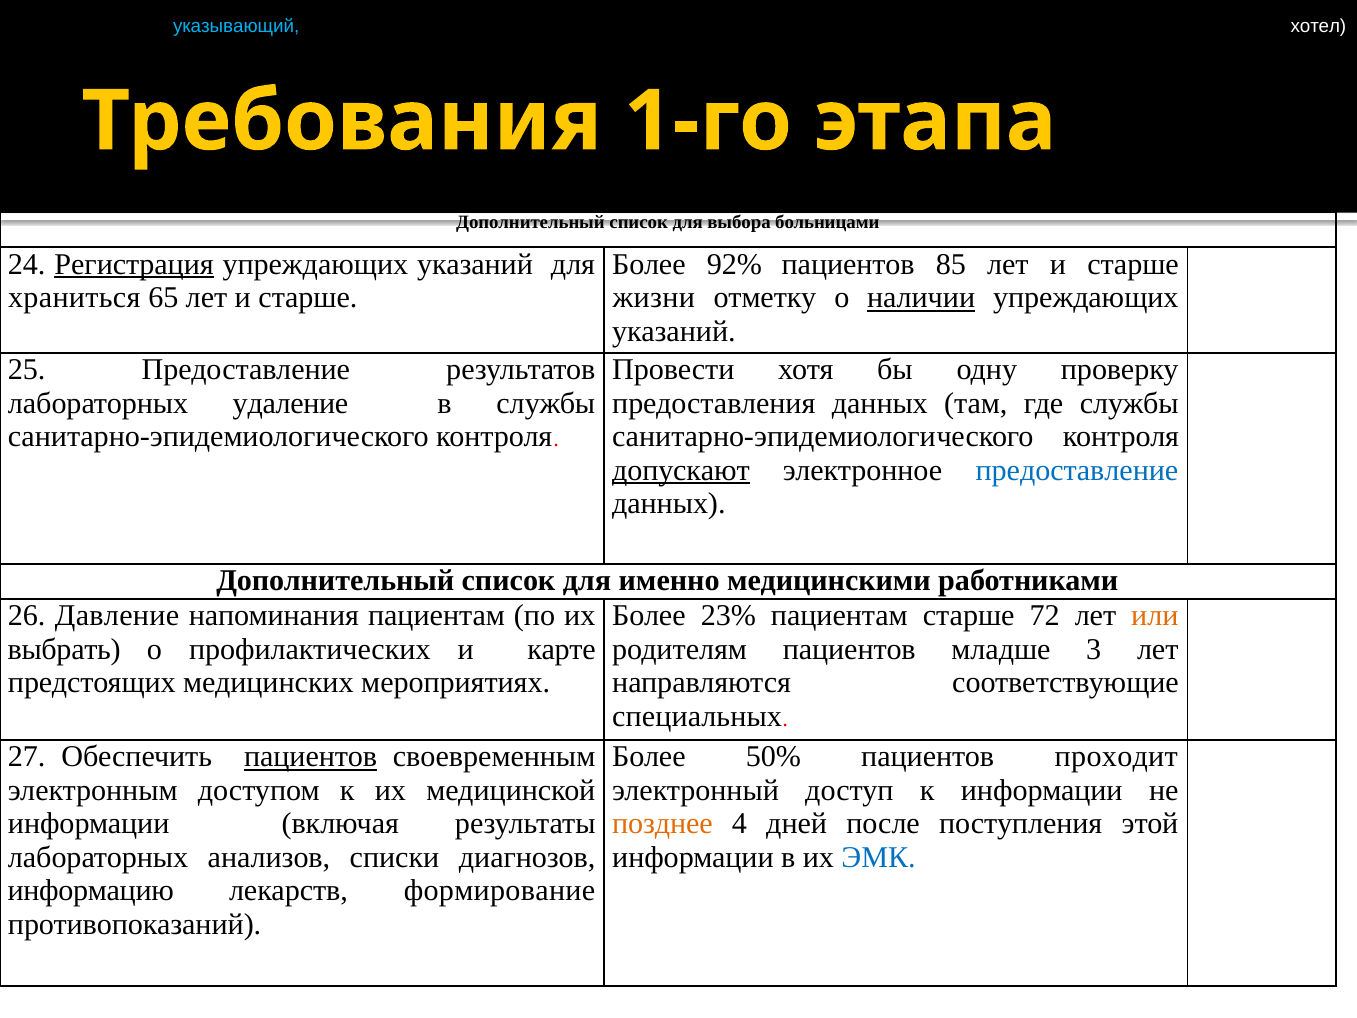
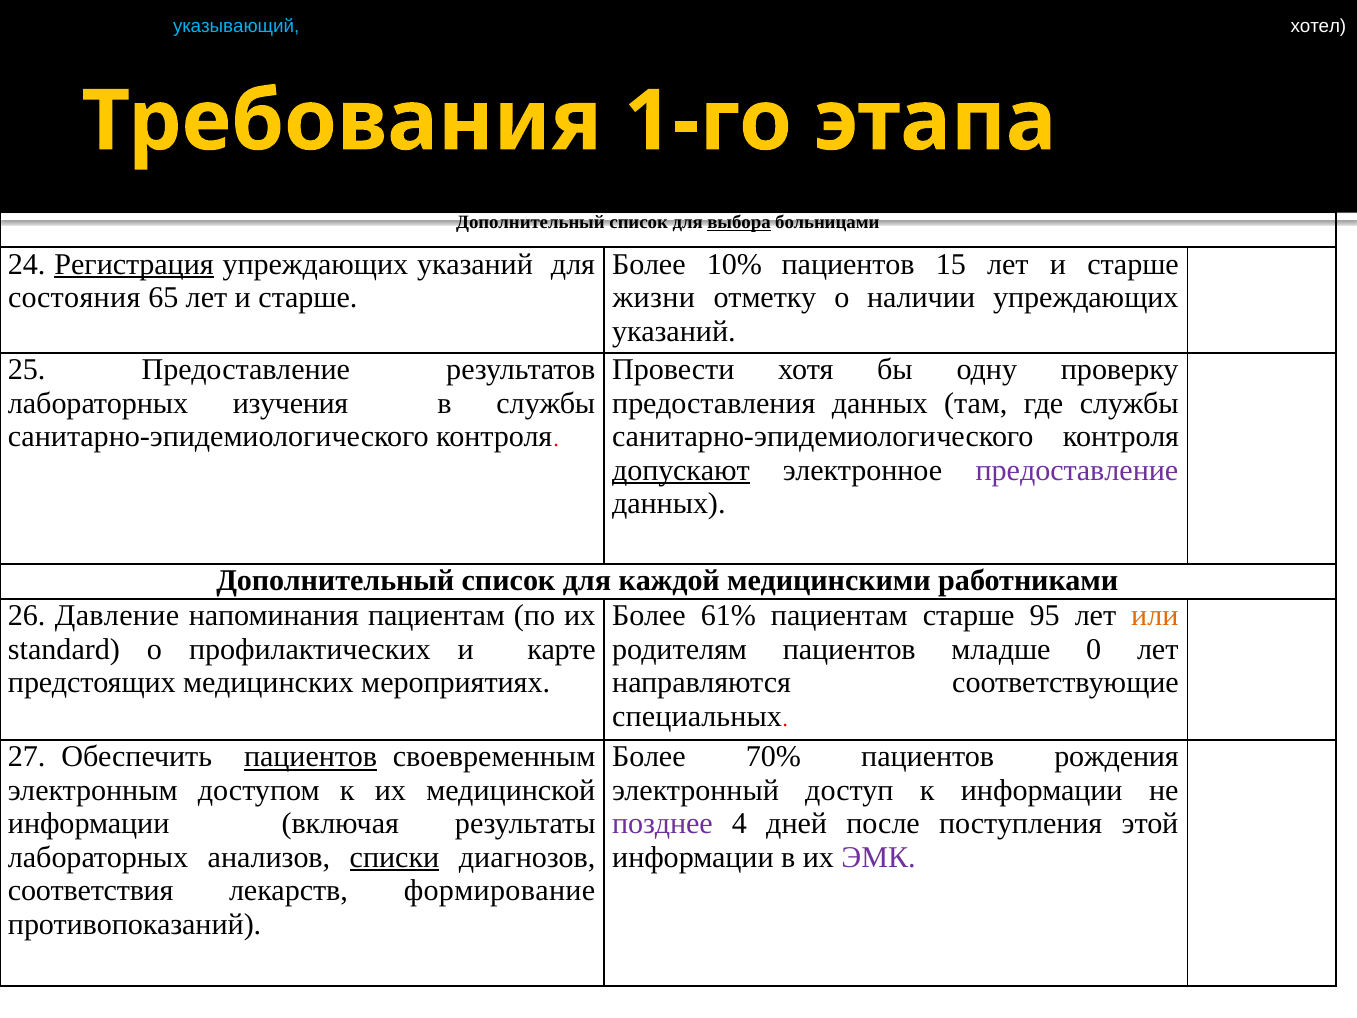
выбора underline: none -> present (739, 223)
92%: 92% -> 10% (734, 264)
85: 85 -> 15 (951, 264)
храниться: храниться -> состояния (74, 298)
наличии underline: present -> none (921, 298)
удаление: удаление -> изучения (291, 403)
предоставление colour: blue -> purple (1077, 470)
именно: именно -> каждой (669, 581)
23%: 23% -> 61% (728, 616)
72: 72 -> 95 (1045, 616)
выбрать: выбрать -> standard (64, 649)
3: 3 -> 0 (1094, 649)
50%: 50% -> 70% (773, 757)
проходит: проходит -> рождения (1117, 757)
позднее colour: orange -> purple (662, 824)
списки underline: none -> present (394, 857)
ЭМК colour: blue -> purple (879, 857)
информацию: информацию -> соответствия (91, 891)
